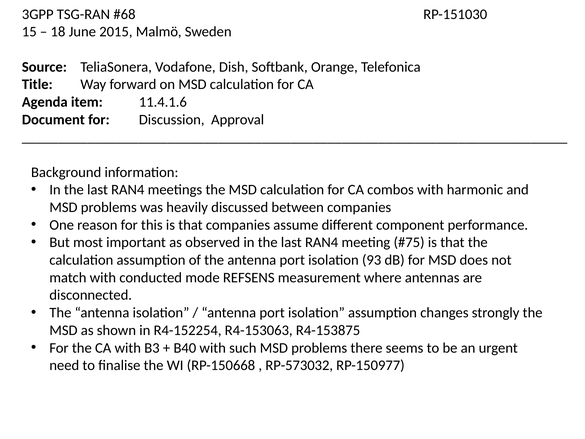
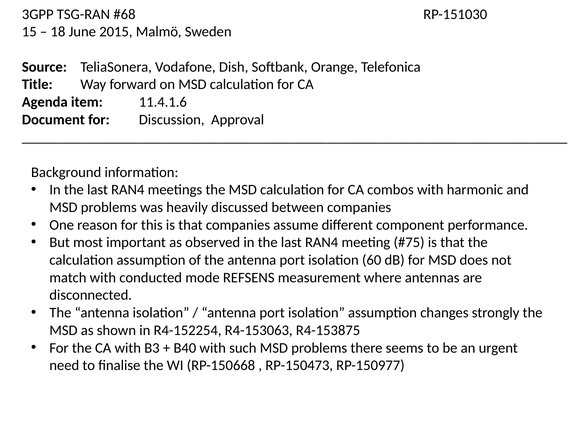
93: 93 -> 60 (372, 260)
RP-573032: RP-573032 -> RP-150473 (299, 365)
